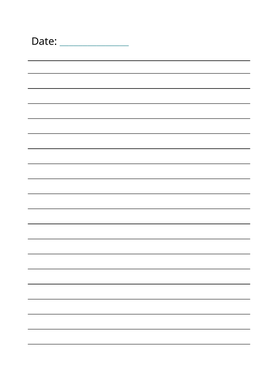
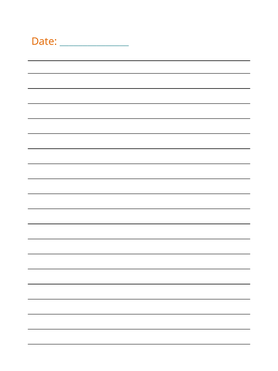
Date colour: black -> orange (44, 41)
